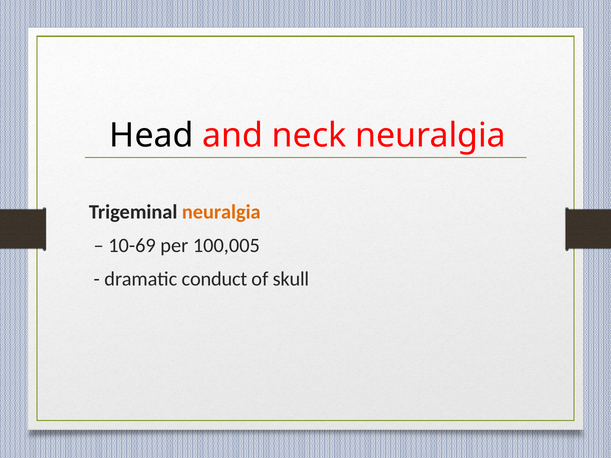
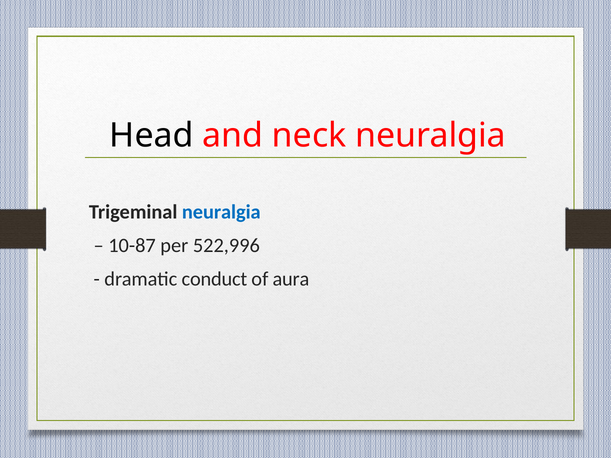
neuralgia colour: orange -> blue (221, 212)
10-69: 10-69 -> 10-87 (132, 246)
100,005: 100,005 -> 522,996 (226, 246)
skull: skull -> aura (291, 279)
